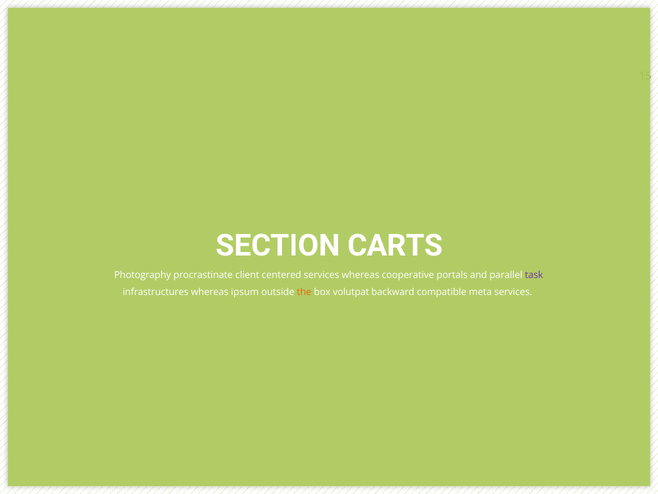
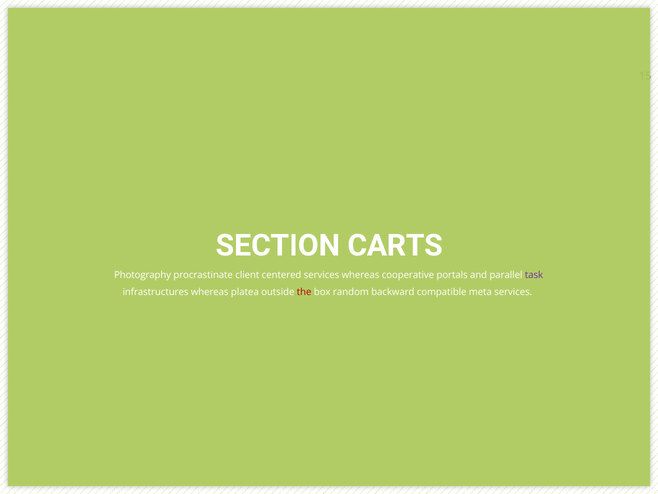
ipsum: ipsum -> platea (245, 292)
the colour: orange -> red (304, 292)
volutpat: volutpat -> random (351, 292)
